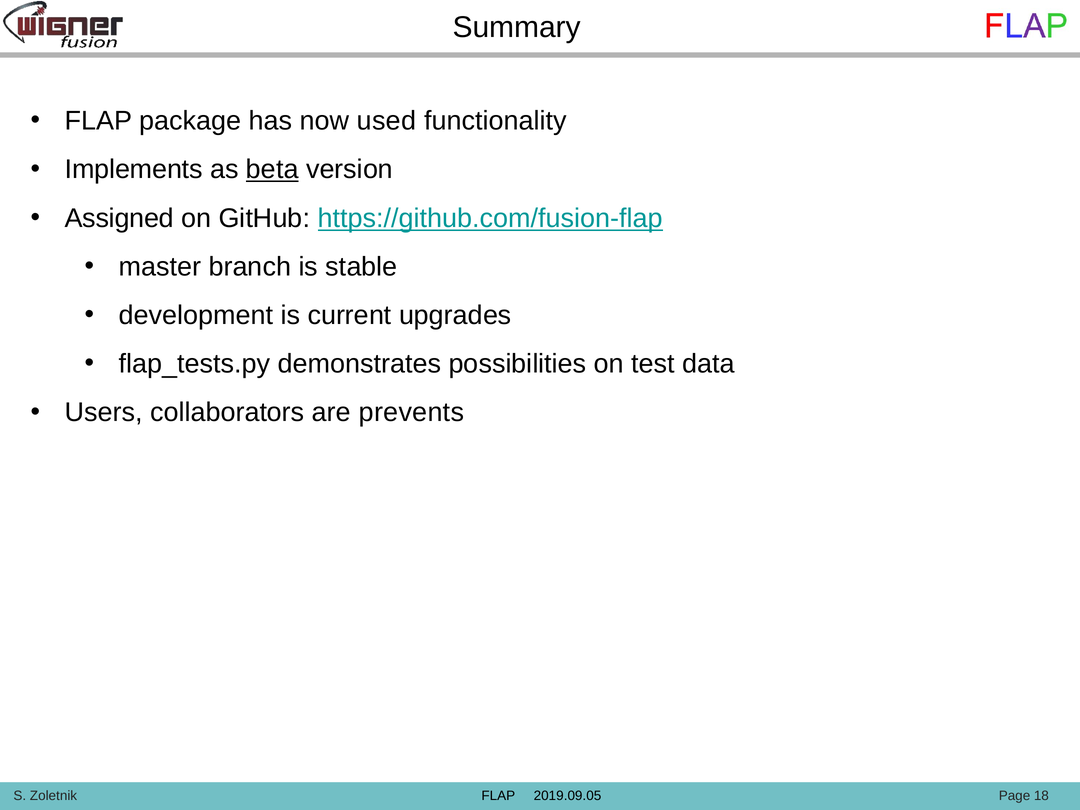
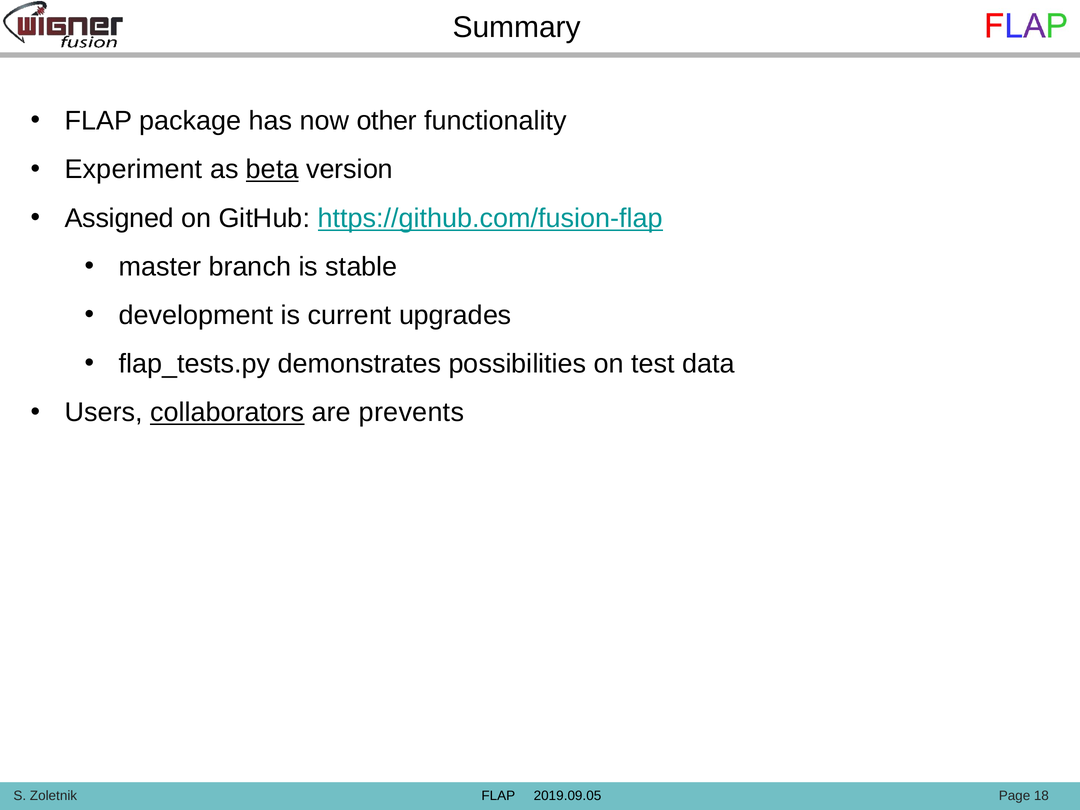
used: used -> other (387, 121)
Implements: Implements -> Experiment (134, 170)
collaborators underline: none -> present (227, 413)
